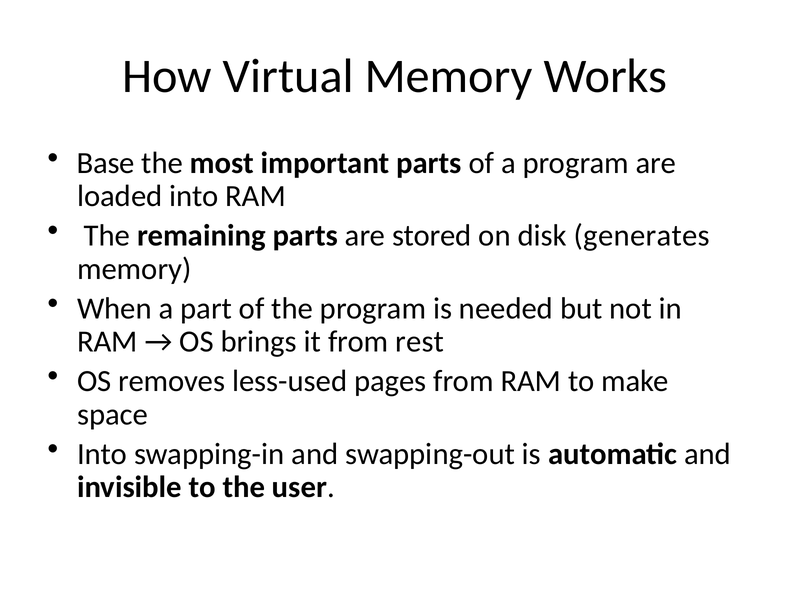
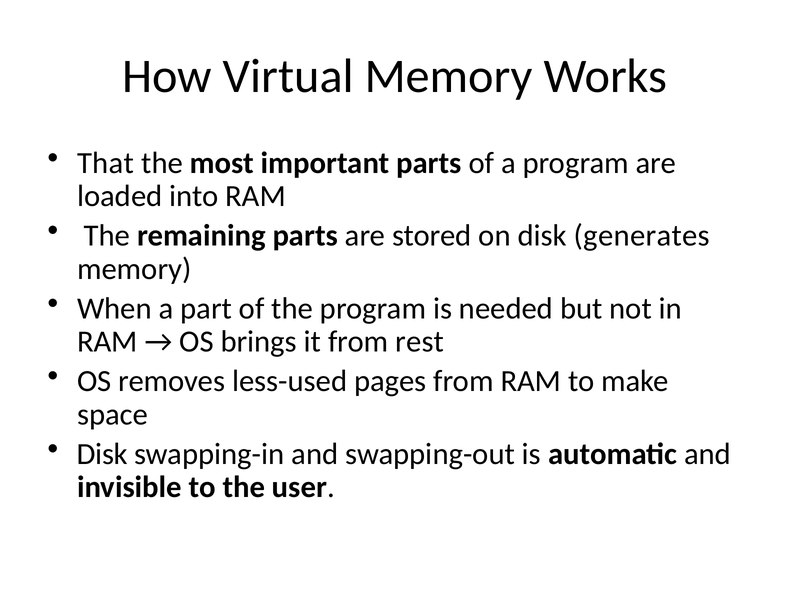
Base: Base -> That (106, 163)
Into: Into -> Disk (102, 454)
